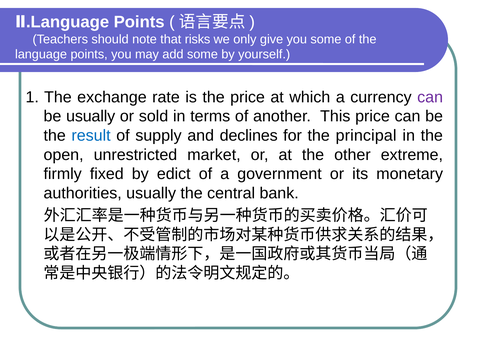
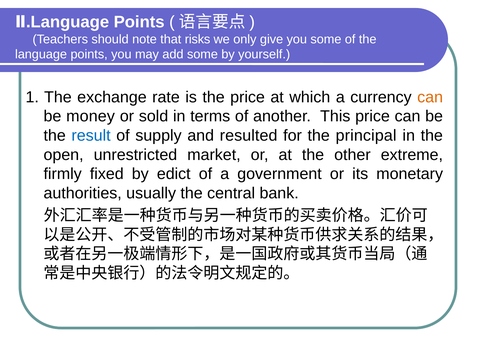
can colour: purple -> orange (430, 97)
be usually: usually -> money (91, 116)
declines: declines -> resulted (249, 136)
